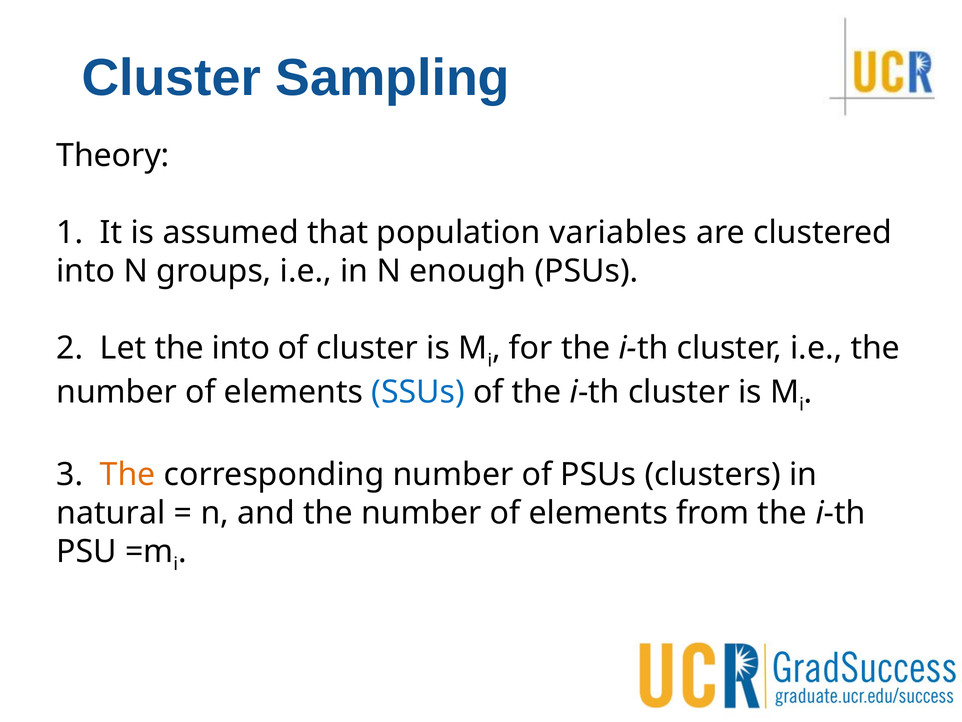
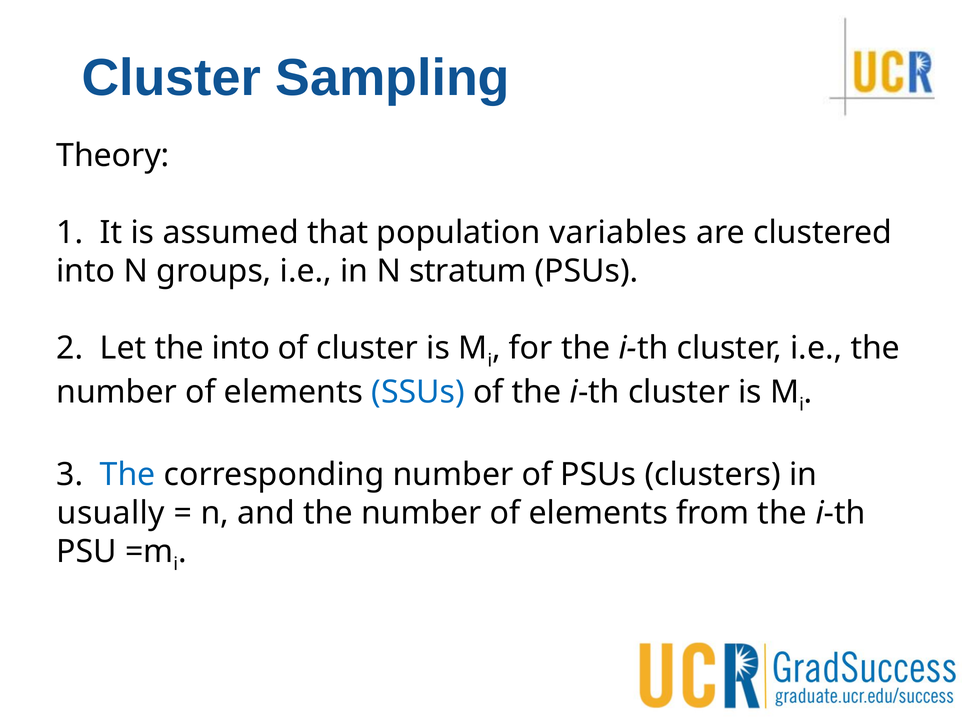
enough: enough -> stratum (468, 271)
The colour: orange -> blue (128, 474)
natural: natural -> usually (111, 513)
